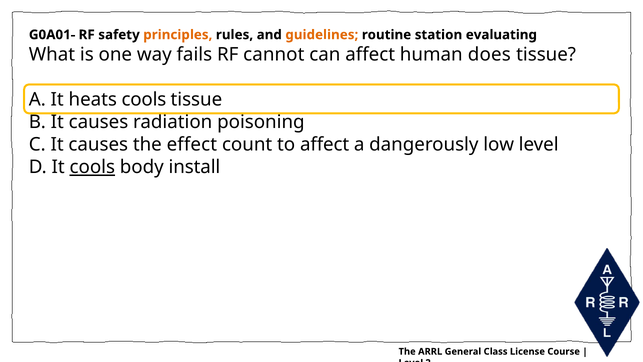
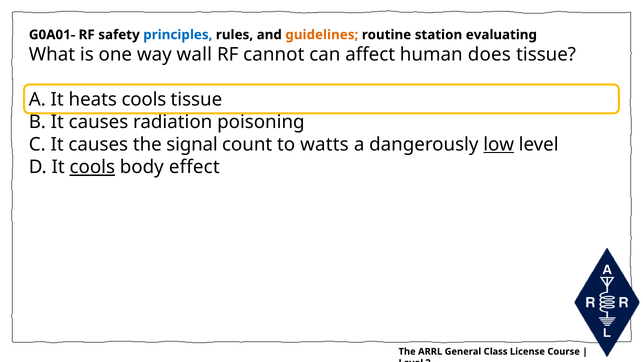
principles colour: orange -> blue (178, 35)
fails: fails -> wall (194, 54)
effect: effect -> signal (192, 144)
to affect: affect -> watts (324, 144)
low underline: none -> present (499, 144)
install: install -> effect (194, 167)
